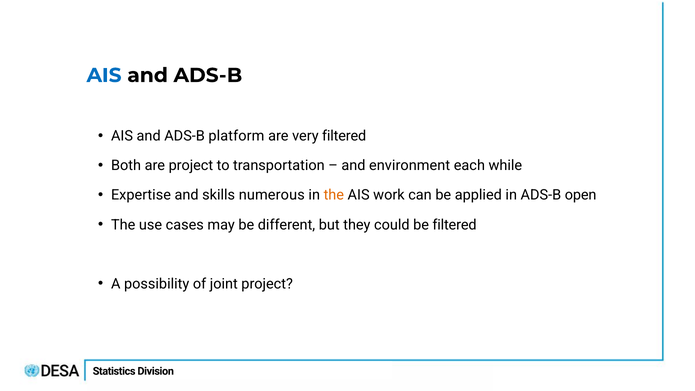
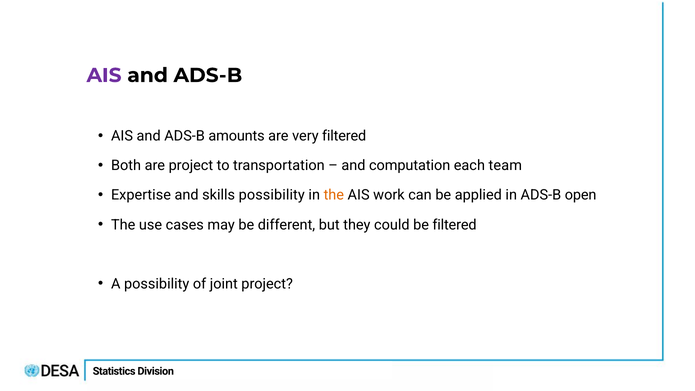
AIS colour: blue -> purple (104, 75)
platform: platform -> amounts (237, 136)
environment: environment -> computation (410, 166)
while: while -> team (505, 166)
skills numerous: numerous -> possibility (272, 195)
